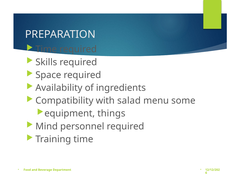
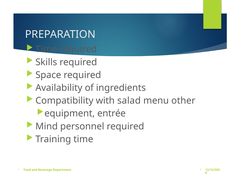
some: some -> other (183, 101)
things: things -> entrée (111, 113)
